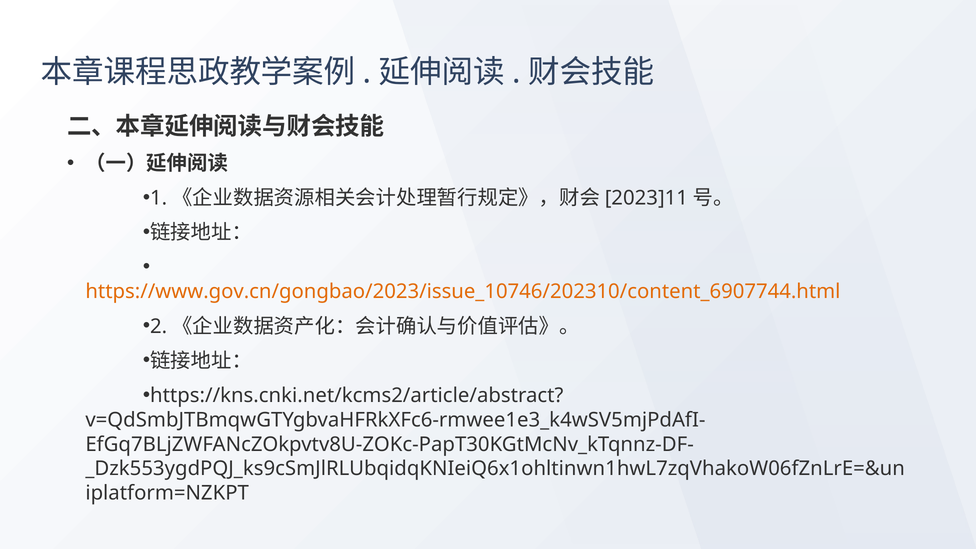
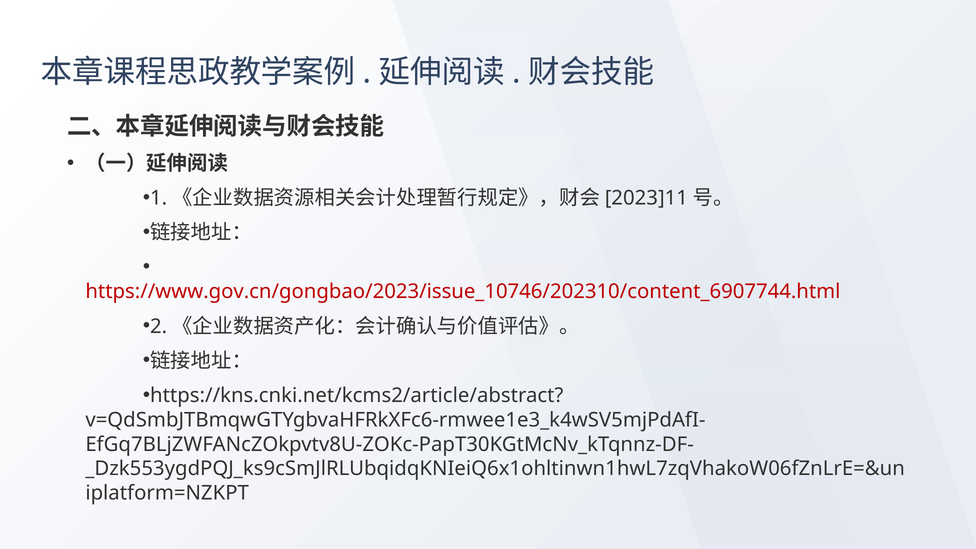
https://www.gov.cn/gongbao/2023/issue_10746/202310/content_6907744.html colour: orange -> red (463, 292)
